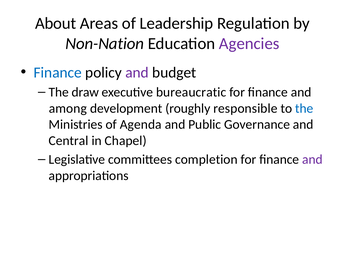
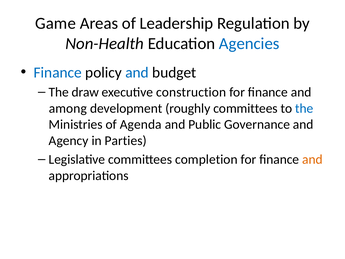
About: About -> Game (55, 23)
Non-Nation: Non-Nation -> Non-Health (105, 43)
Agencies colour: purple -> blue (249, 43)
and colour: purple -> blue (137, 72)
bureaucratic: bureaucratic -> construction (191, 92)
roughly responsible: responsible -> committees (246, 108)
Central: Central -> Agency (69, 141)
Chapel: Chapel -> Parties (126, 141)
and colour: purple -> orange (312, 159)
